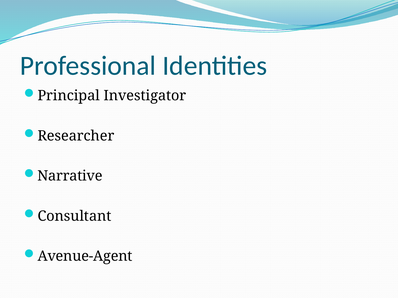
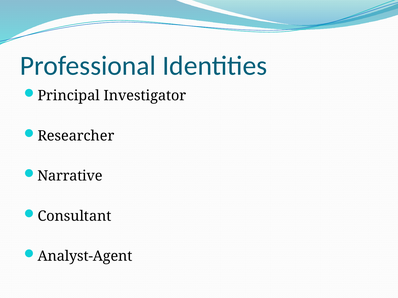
Avenue-Agent: Avenue-Agent -> Analyst-Agent (85, 257)
